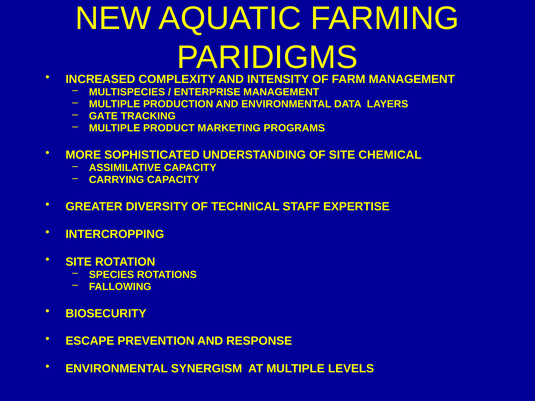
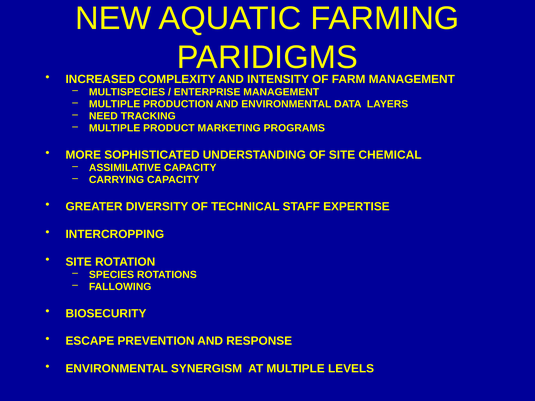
GATE: GATE -> NEED (103, 116)
